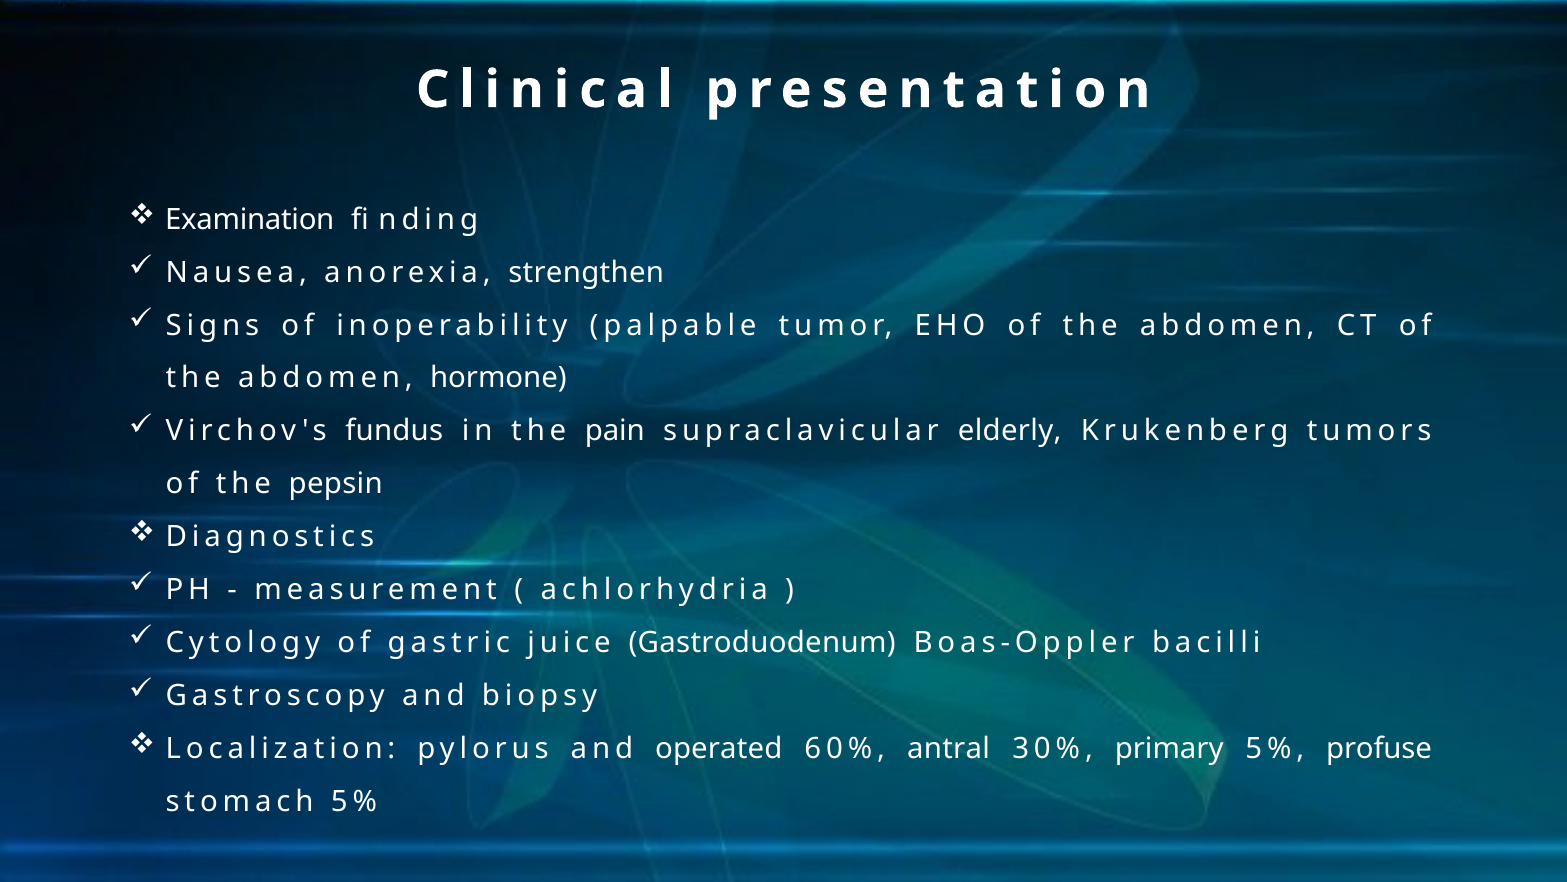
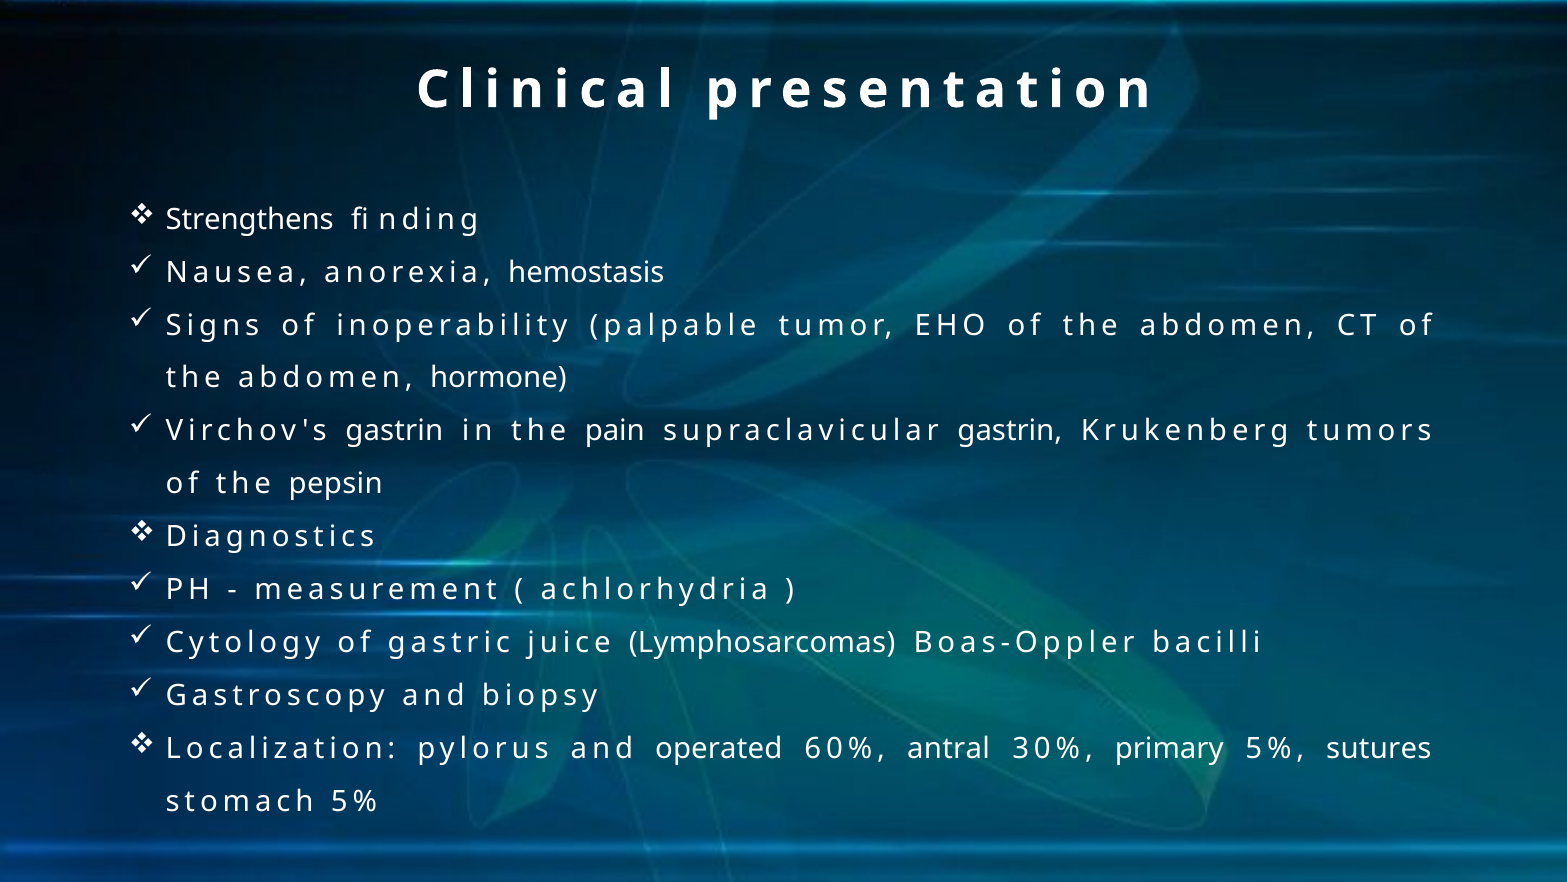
Examination: Examination -> Strengthens (250, 219)
strengthen: strengthen -> hemostasis (586, 272)
Virchov's fundus: fundus -> gastrin (394, 431)
supraclavicular elderly: elderly -> gastrin (1010, 431)
Gastroduodenum: Gastroduodenum -> Lymphosarcomas (762, 643)
profuse: profuse -> sutures (1379, 748)
